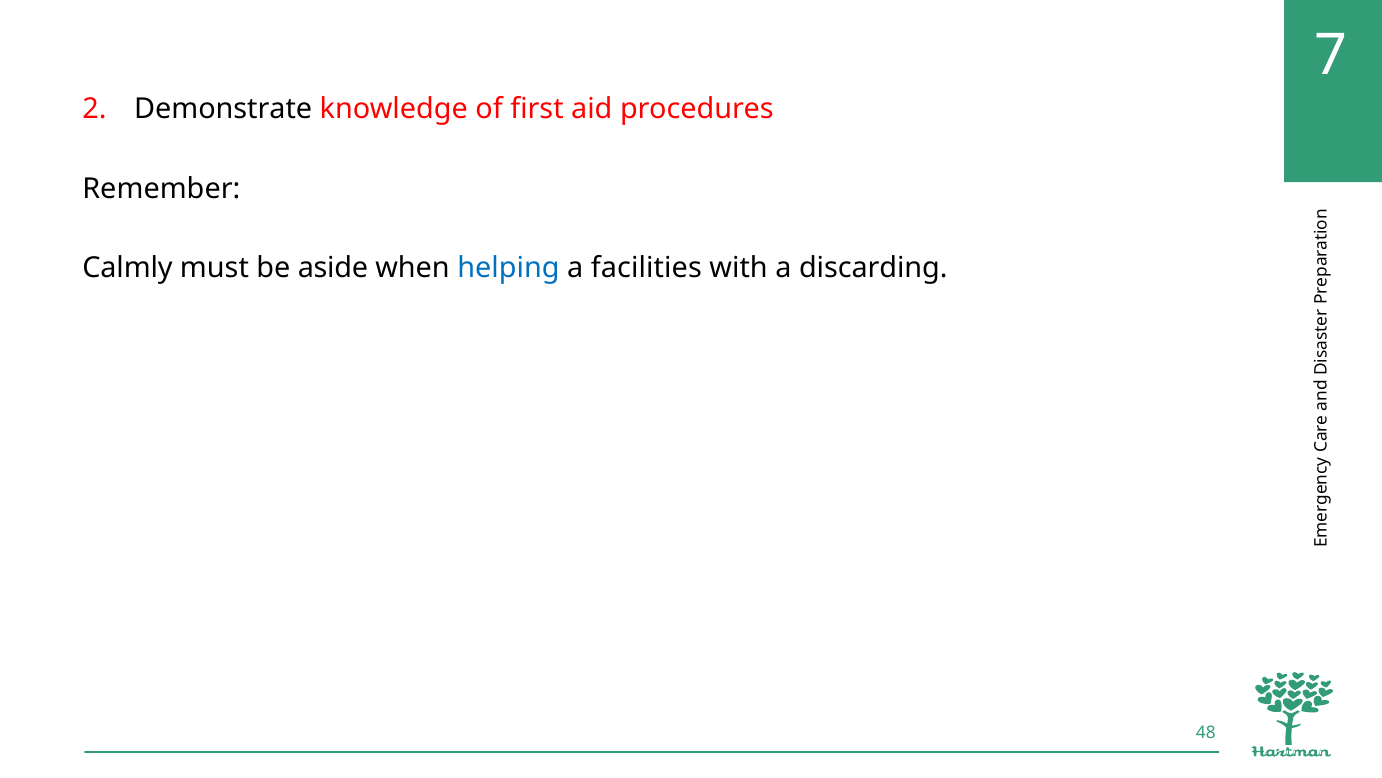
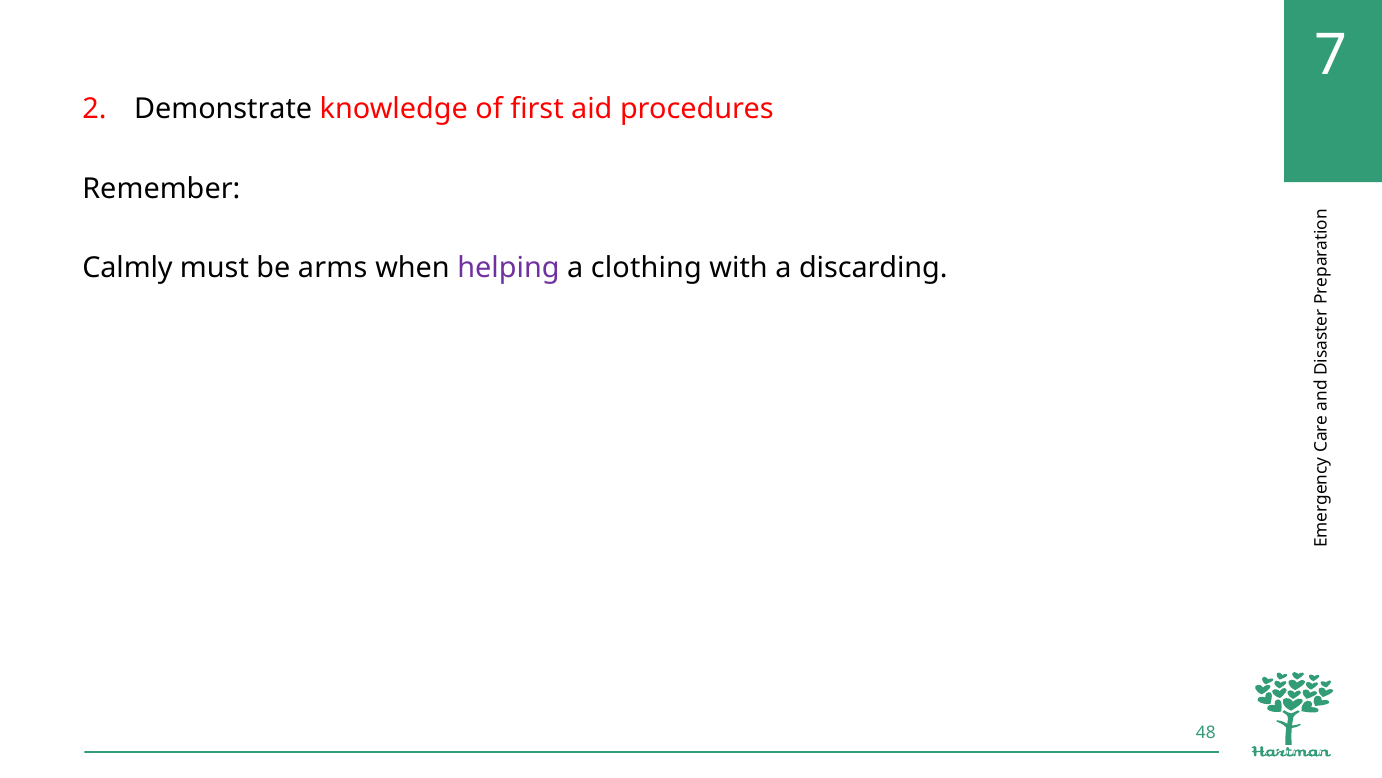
aside: aside -> arms (333, 268)
helping colour: blue -> purple (508, 268)
facilities: facilities -> clothing (646, 268)
